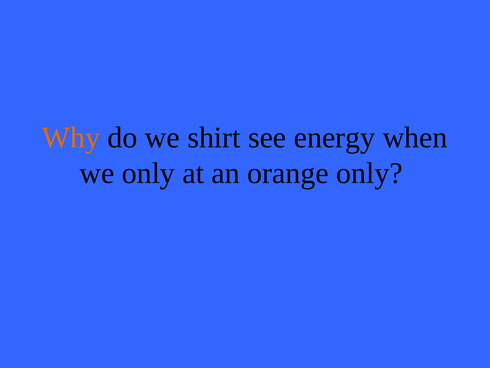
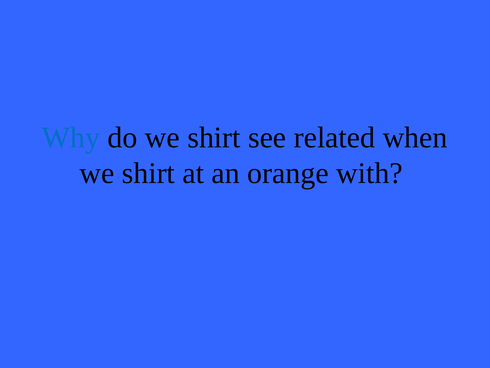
Why colour: orange -> blue (71, 137)
energy: energy -> related (334, 137)
only: only -> shirt (148, 173)
orange only: only -> with (369, 173)
